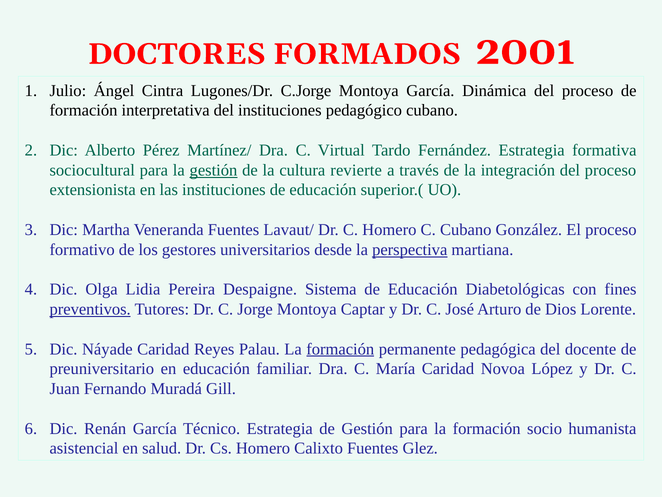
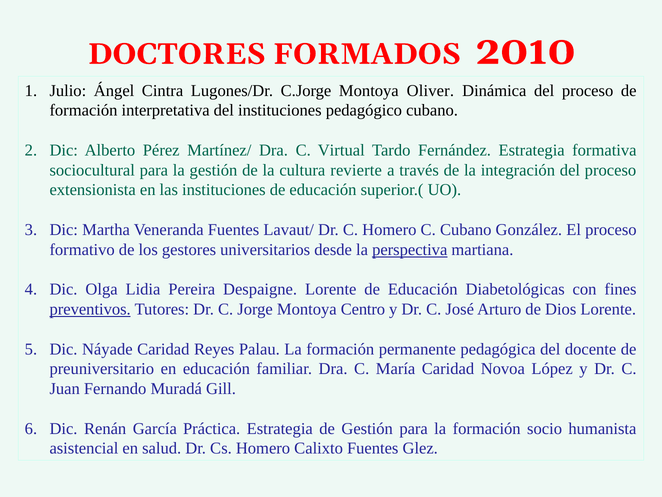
2001: 2001 -> 2010 (525, 50)
Montoya García: García -> Oliver (430, 91)
gestión underline: present -> none (213, 170)
Despaigne Sistema: Sistema -> Lorente (331, 289)
Captar: Captar -> Centro (363, 309)
formación underline: present -> none (340, 349)
Técnico: Técnico -> Práctica (212, 428)
